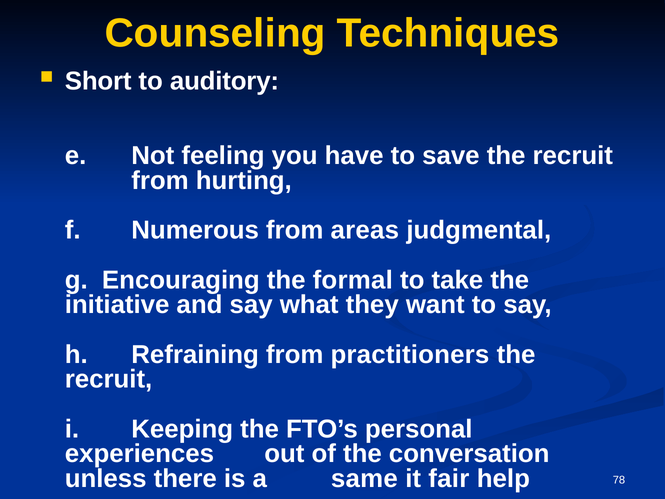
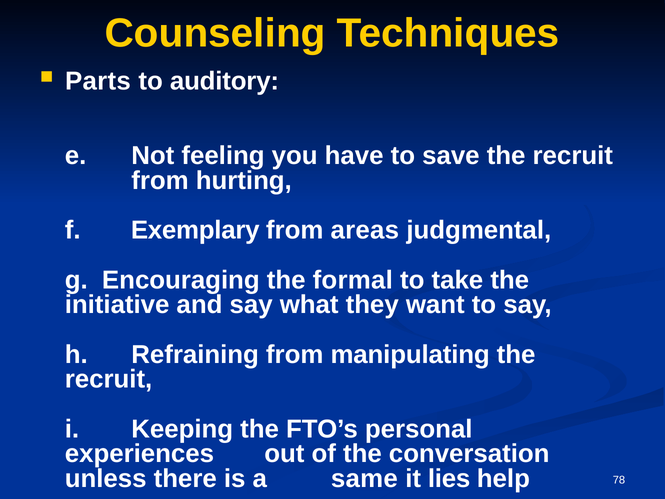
Short: Short -> Parts (98, 81)
Numerous: Numerous -> Exemplary (195, 230)
practitioners: practitioners -> manipulating (410, 354)
fair: fair -> lies (449, 479)
